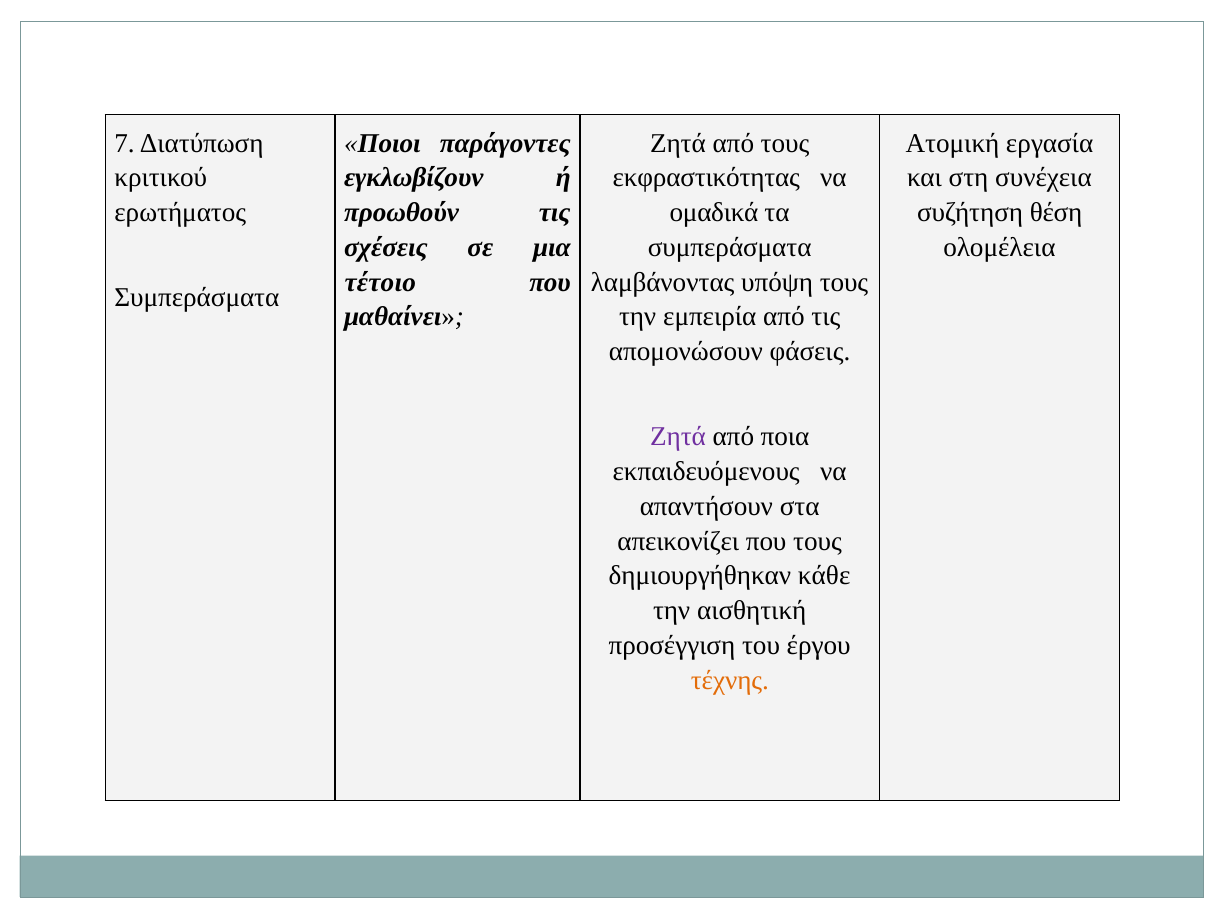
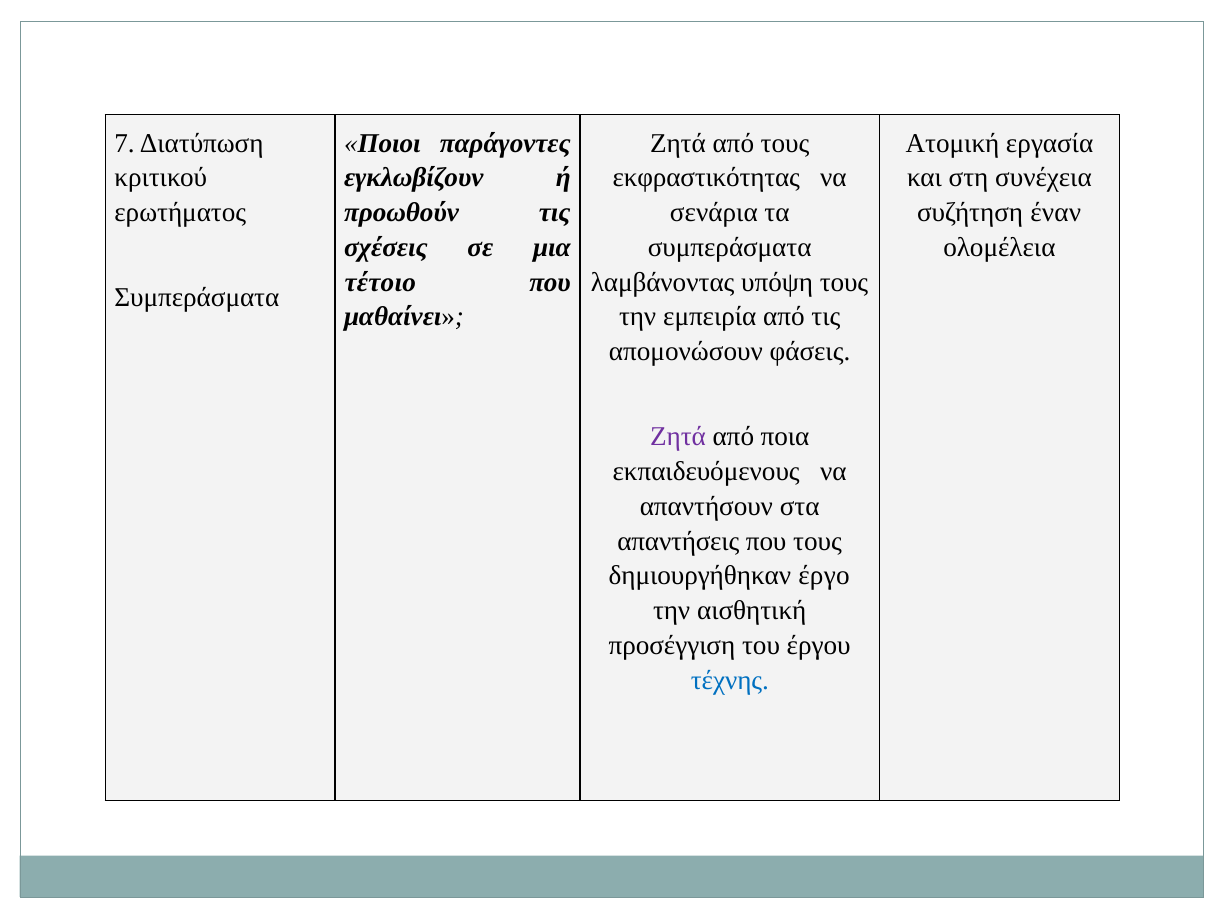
ομαδικά: ομαδικά -> σενάρια (714, 213)
θέση: θέση -> έναν (1056, 213)
απεικονίζει: απεικονίζει -> απαντήσεις (678, 542)
κάθε: κάθε -> έργο (824, 576)
τέχνης colour: orange -> blue (730, 681)
